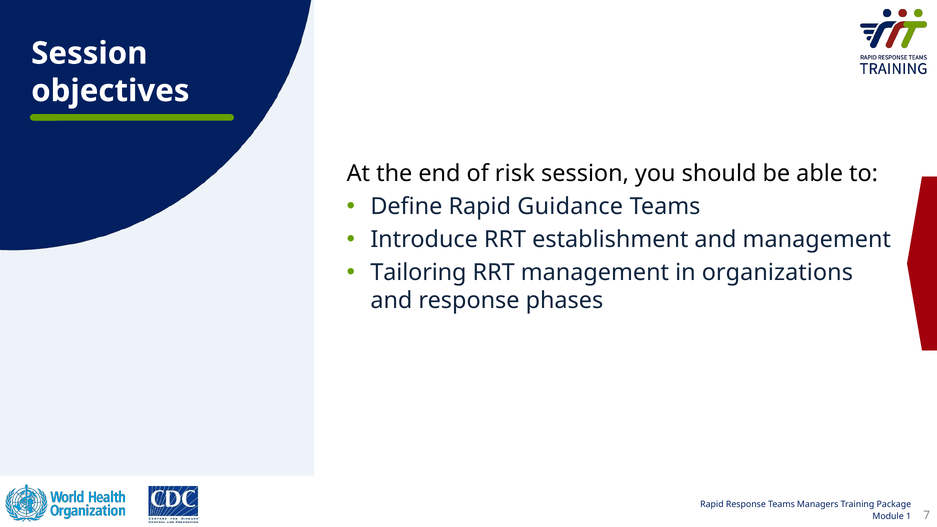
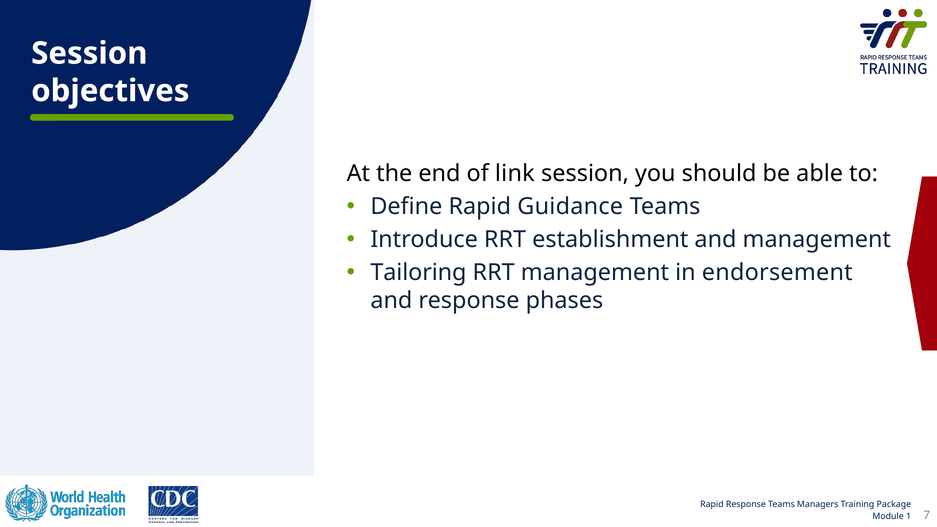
risk: risk -> link (515, 174)
organizations: organizations -> endorsement (777, 273)
